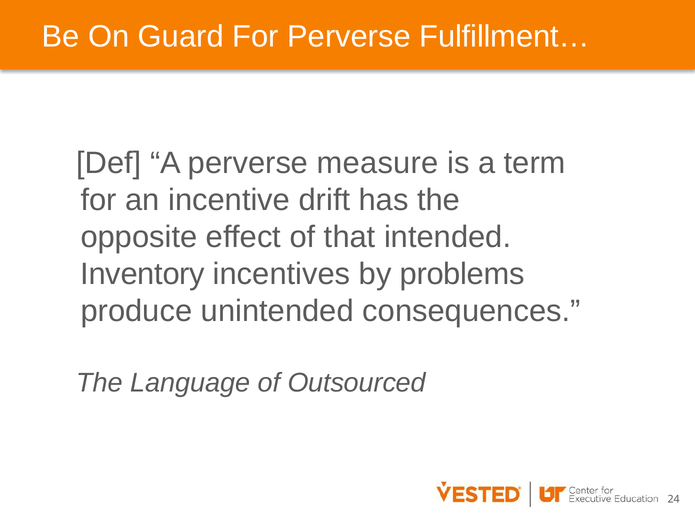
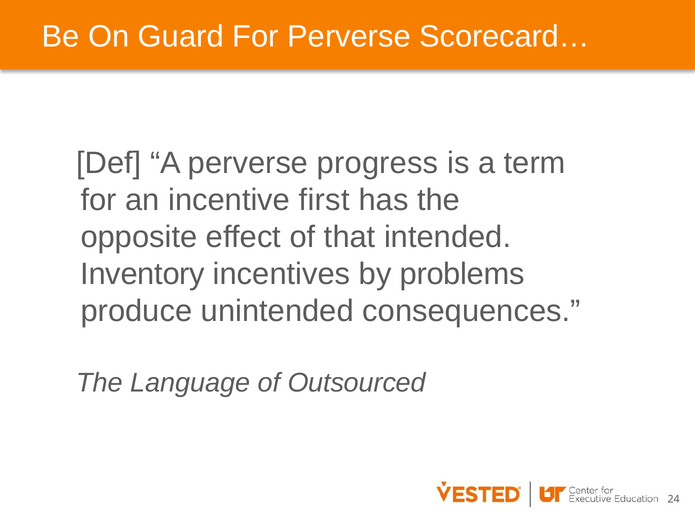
Fulfillment…: Fulfillment… -> Scorecard… (504, 37)
measure: measure -> progress (378, 163)
drift: drift -> first (324, 200)
